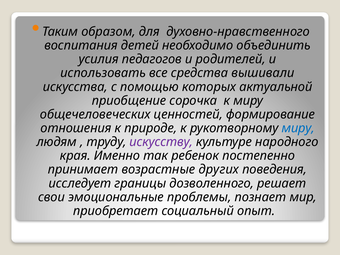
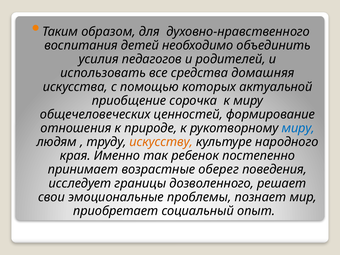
вышивали: вышивали -> домашняя (263, 73)
искусству colour: purple -> orange (161, 142)
других: других -> оберег (219, 170)
